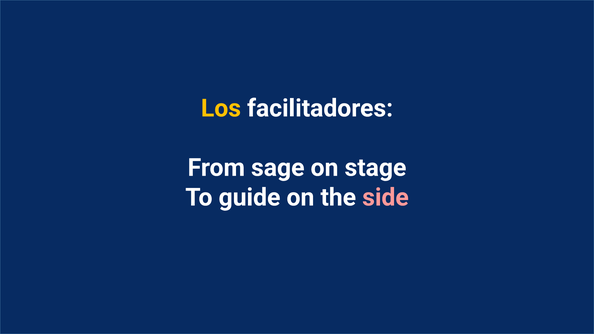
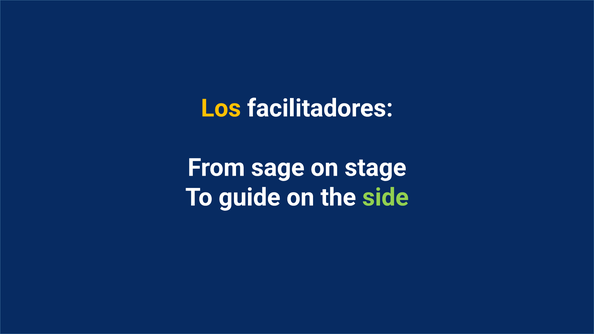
side colour: pink -> light green (385, 197)
